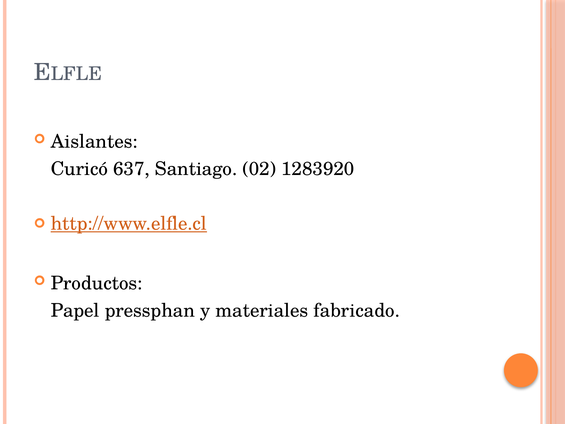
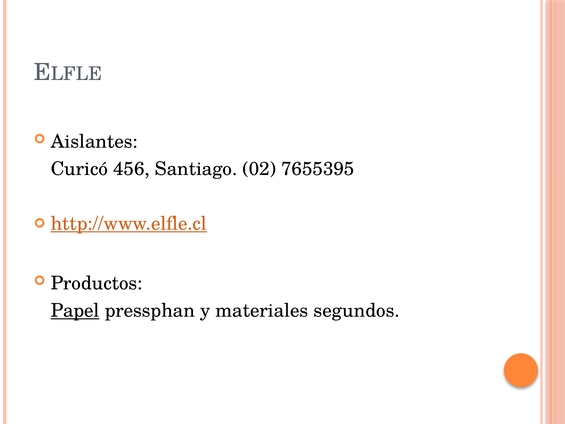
637: 637 -> 456 (131, 169)
1283920: 1283920 -> 7655395 (318, 169)
Papel underline: none -> present (75, 310)
fabricado: fabricado -> segundos (357, 310)
